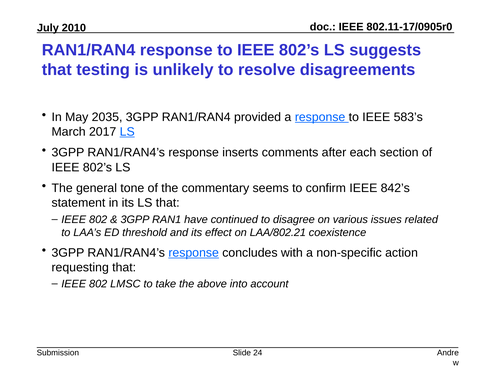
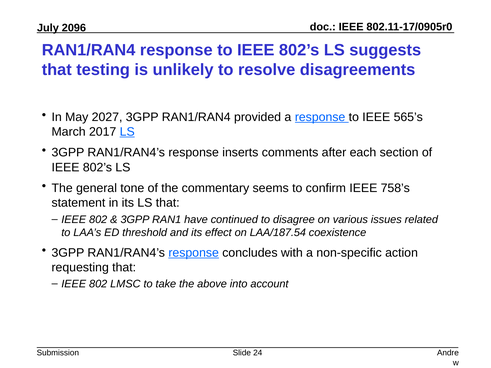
2010: 2010 -> 2096 (74, 28)
2035: 2035 -> 2027 (107, 117)
583’s: 583’s -> 565’s (408, 117)
842’s: 842’s -> 758’s (395, 188)
LAA/802.21: LAA/802.21 -> LAA/187.54 (278, 233)
